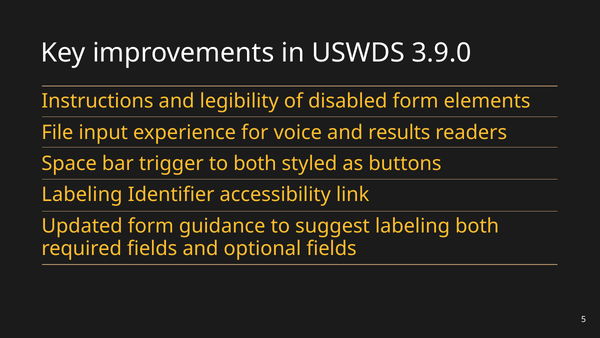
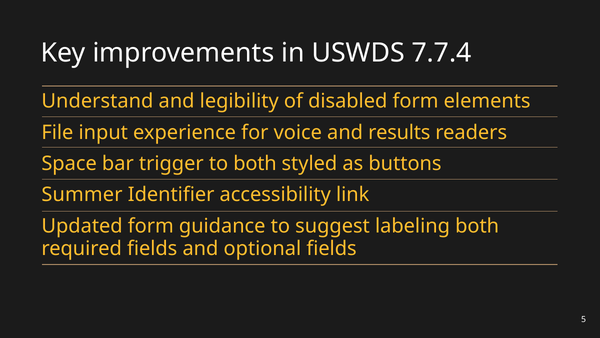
3.9.0: 3.9.0 -> 7.7.4 (442, 53)
Instructions: Instructions -> Understand (97, 101)
Labeling: Labeling -> Summer (82, 195)
